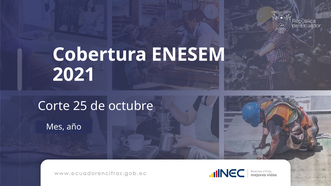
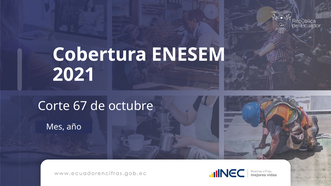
25: 25 -> 67 (80, 106)
